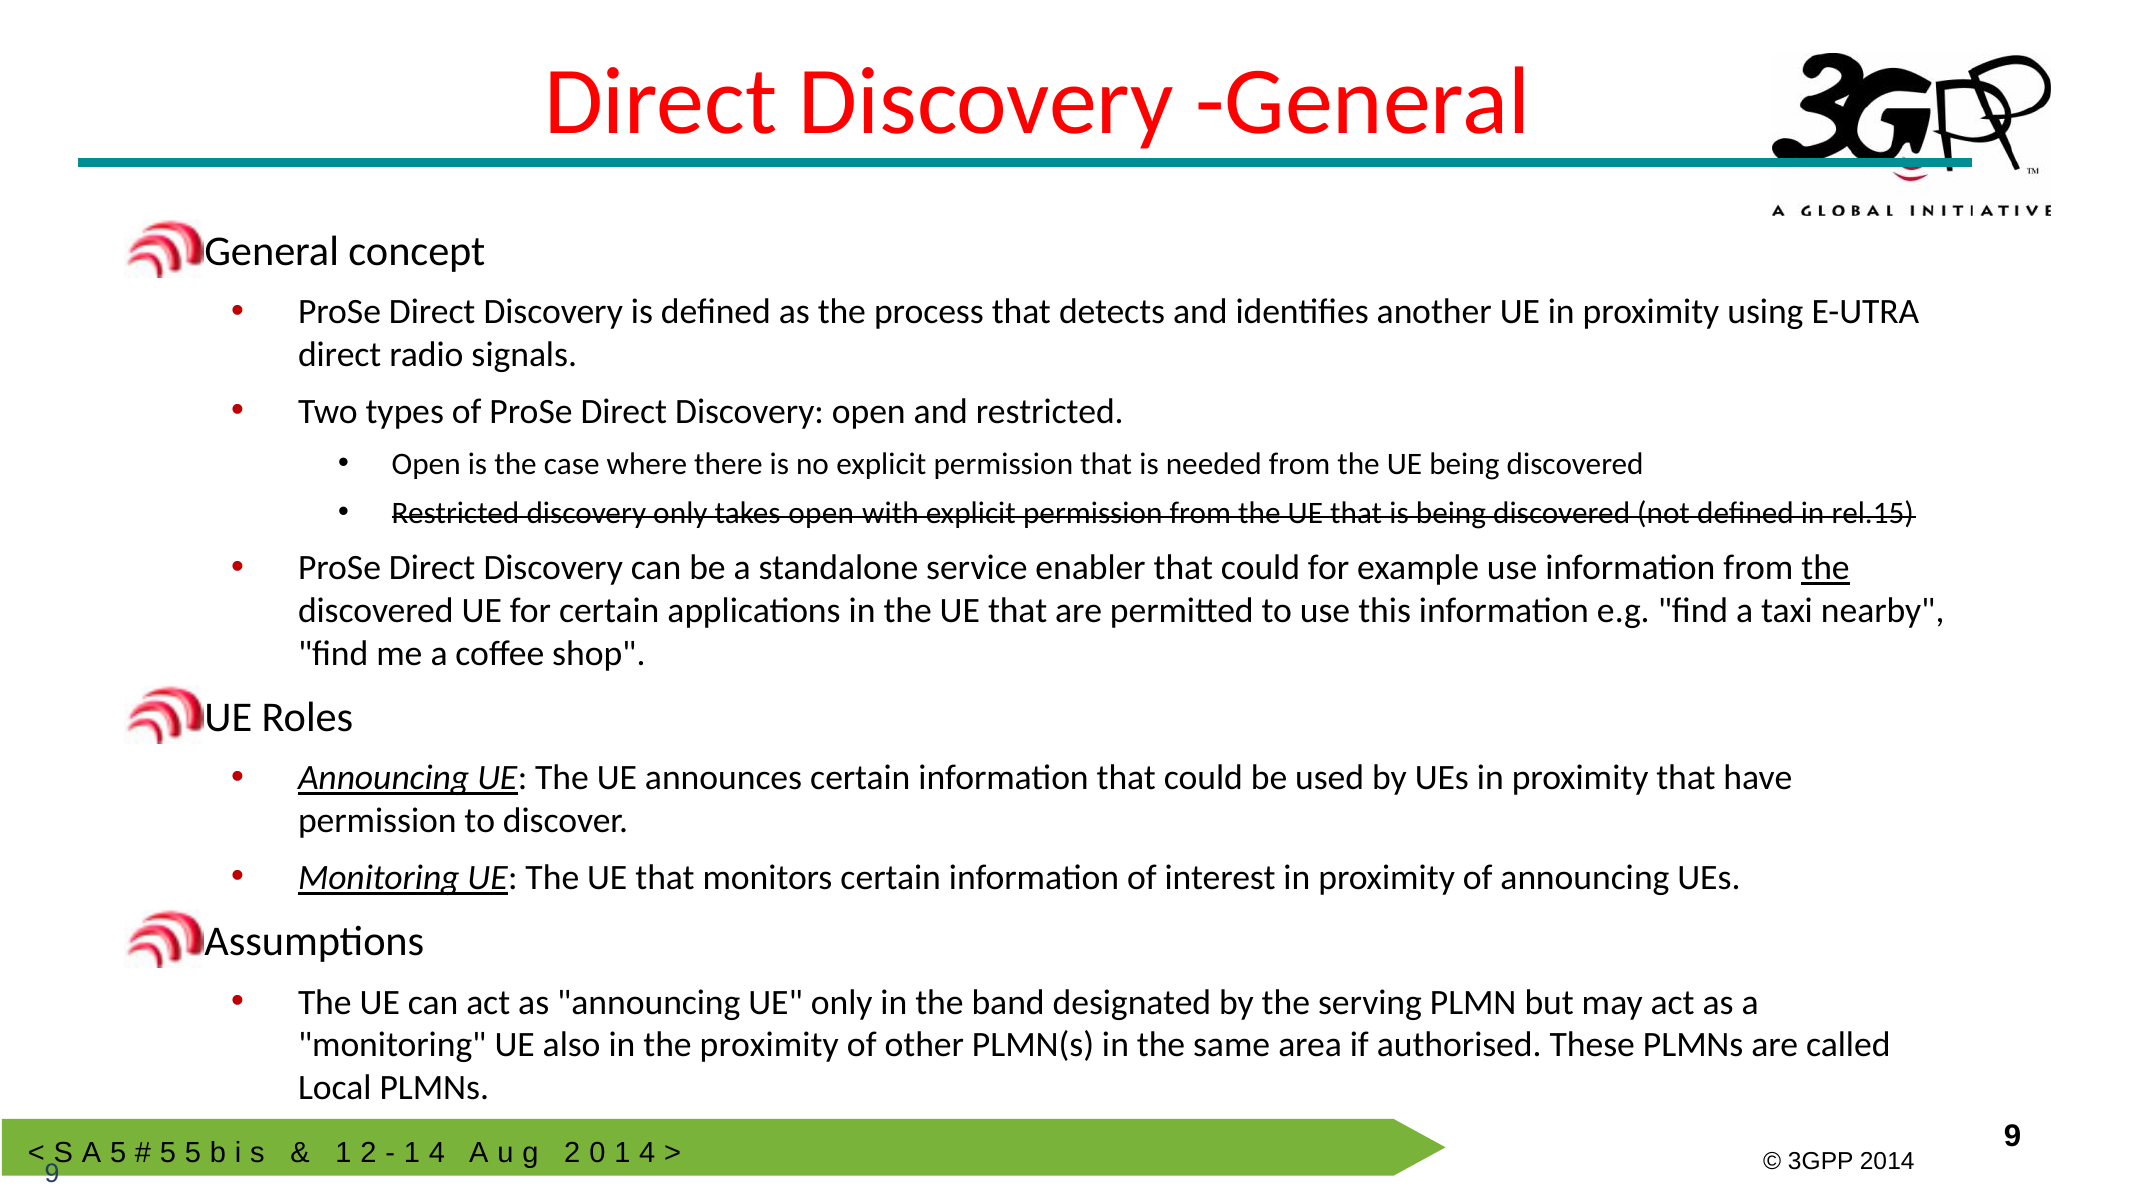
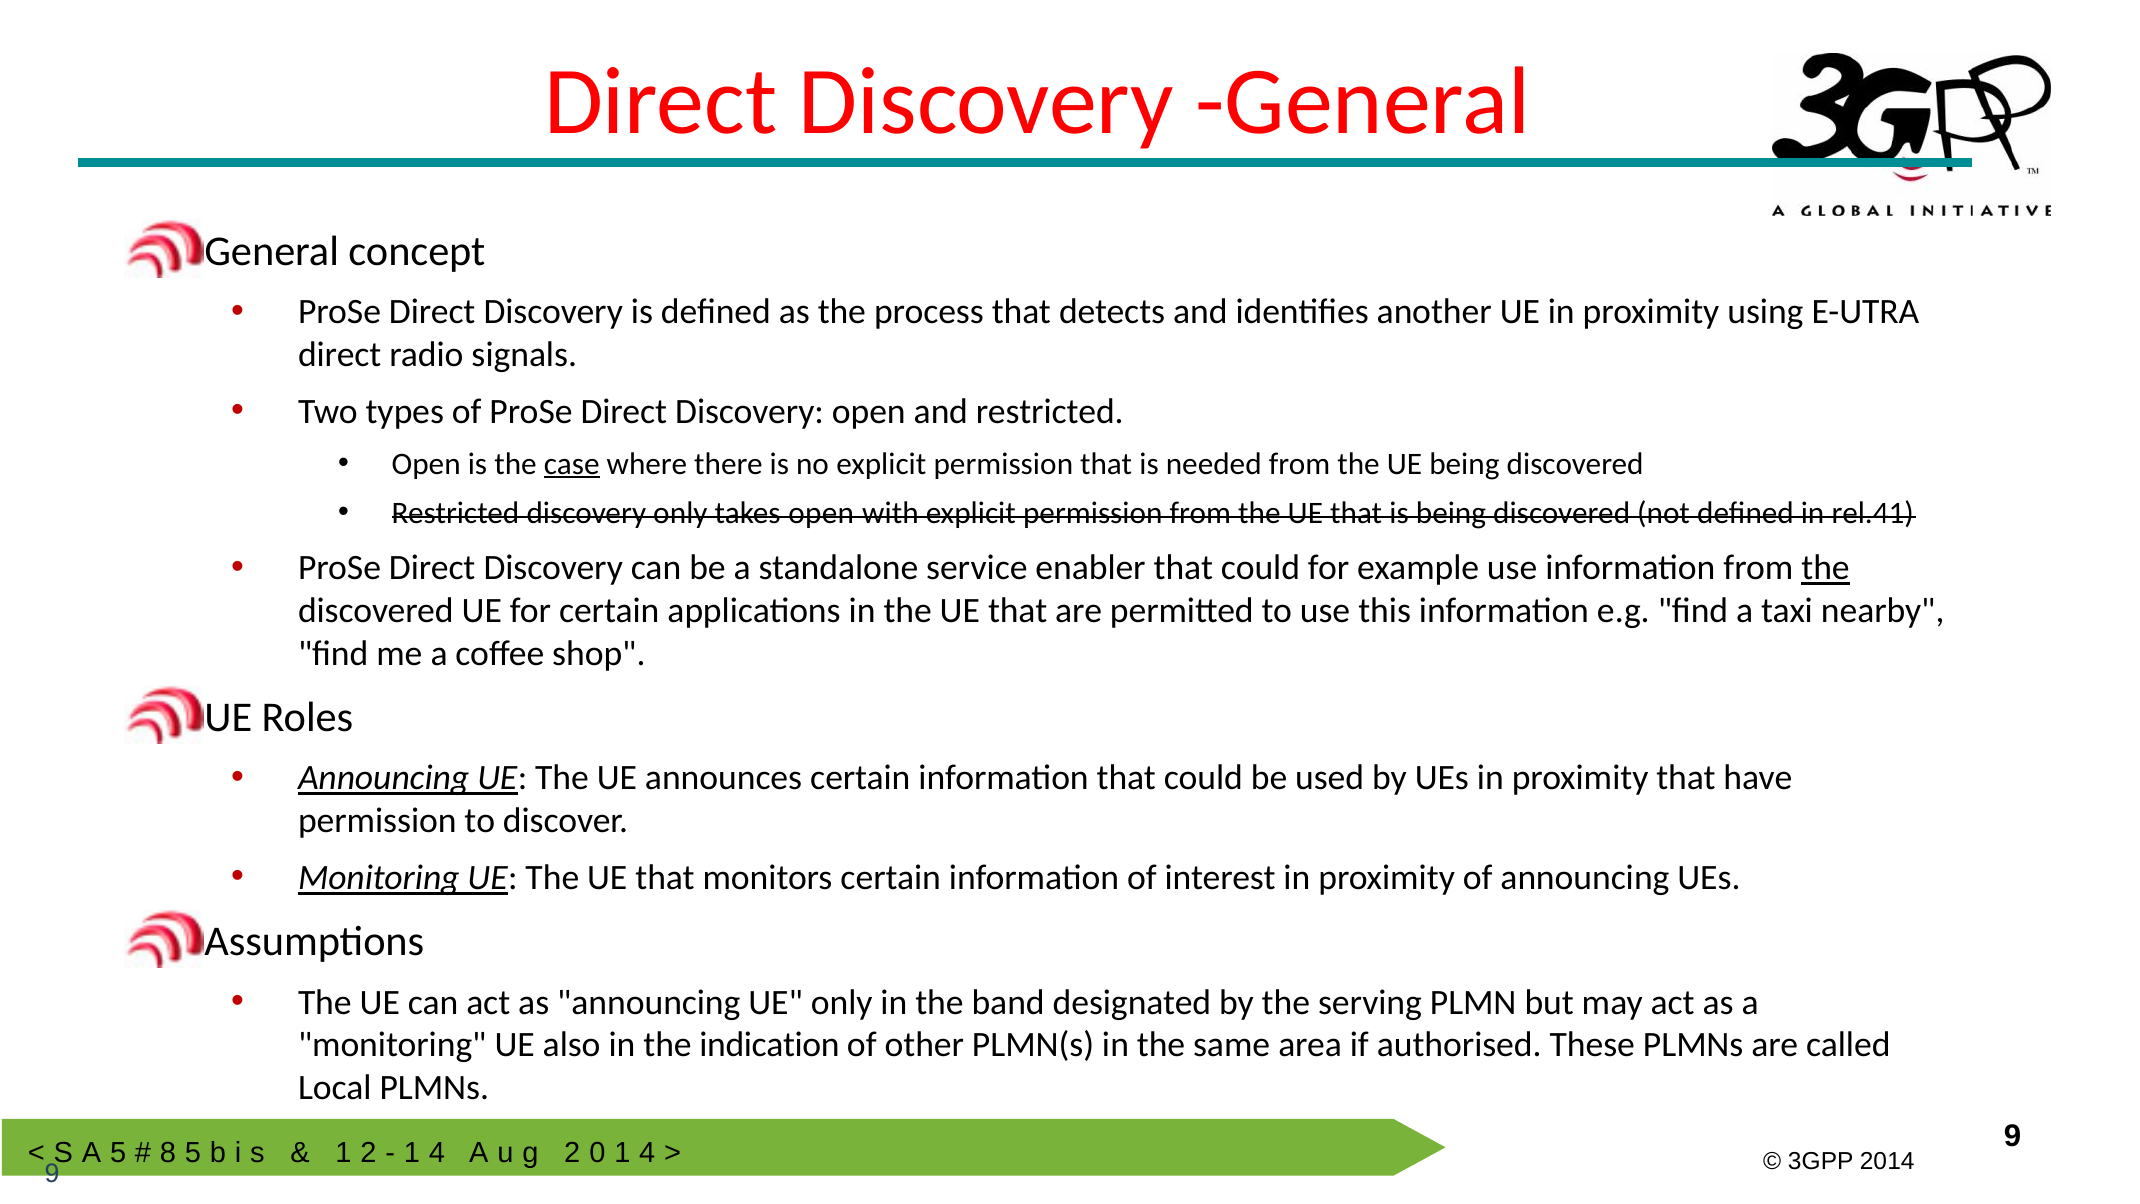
case underline: none -> present (572, 464)
rel.15: rel.15 -> rel.41 (1873, 513)
the proximity: proximity -> indication (770, 1045)
5: 5 -> 8 (168, 1153)
